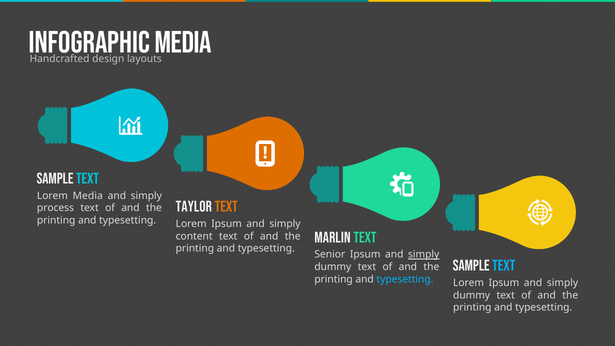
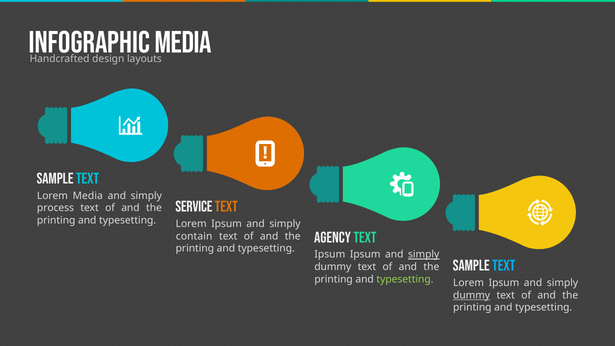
TAYLOR: TAYLOR -> SERVICE (194, 207)
MARLIN: MARLIN -> AGENCY (333, 238)
content: content -> contain (194, 236)
Senior: Senior -> Ipsum (330, 255)
typesetting colour: light blue -> light green (405, 279)
dummy underline: none -> present (472, 295)
